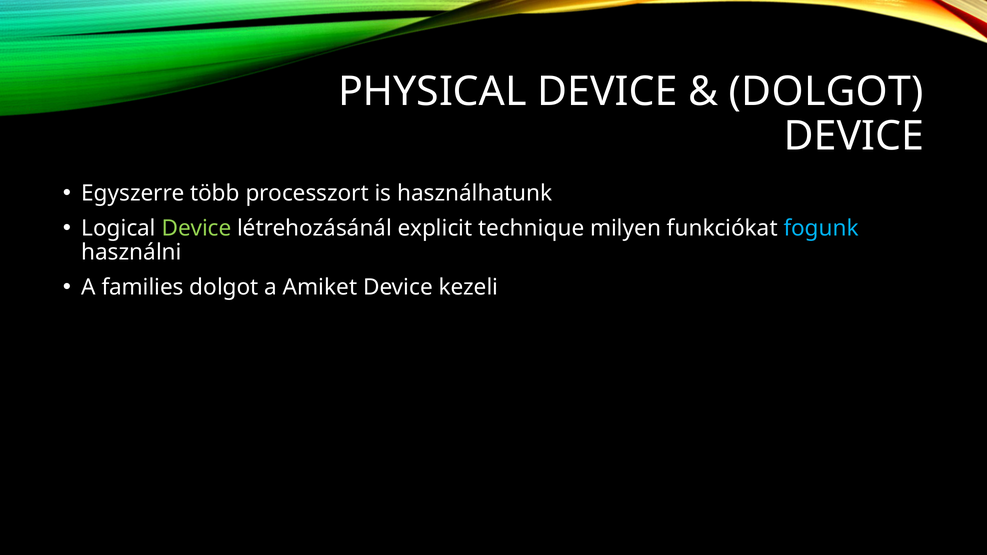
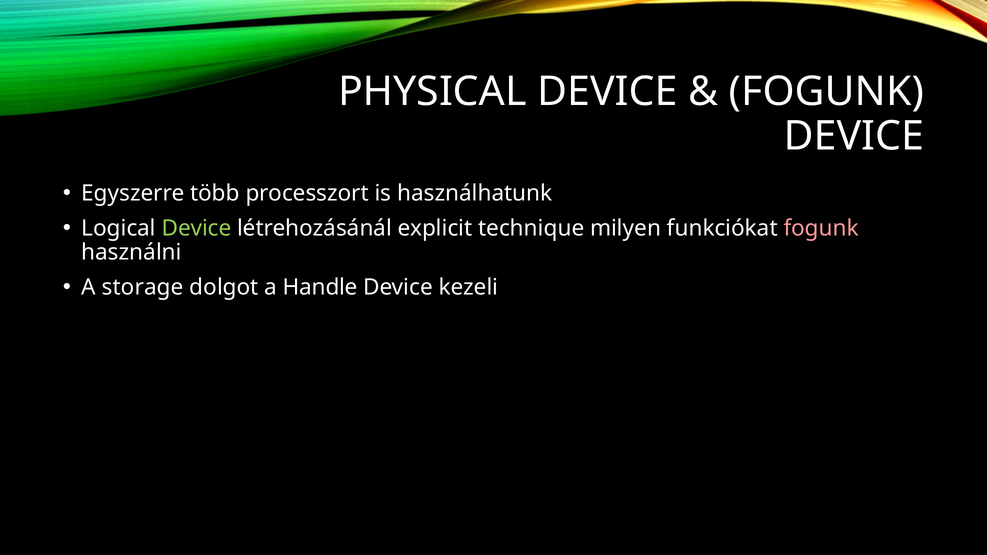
DOLGOT: DOLGOT -> FOGUNK (826, 92)
fogunk colour: light blue -> pink (821, 228)
families: families -> storage (143, 287)
Amiket: Amiket -> Handle (320, 287)
